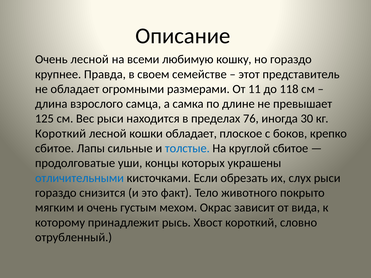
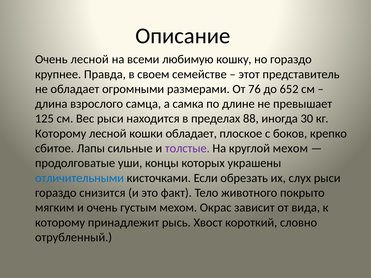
11: 11 -> 76 (254, 89)
118: 118 -> 652 (289, 89)
76: 76 -> 88 (251, 119)
Короткий: Короткий -> Которому (61, 134)
толстые colour: blue -> purple (187, 148)
круглой сбитое: сбитое -> мехом (290, 148)
